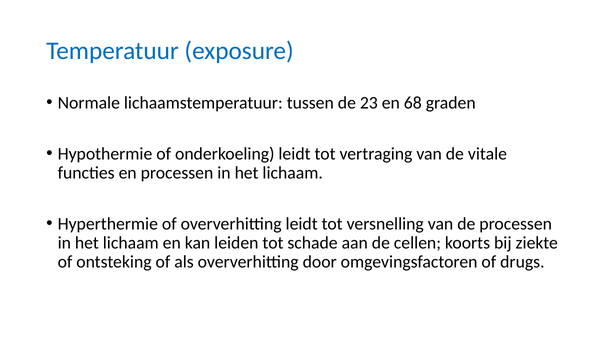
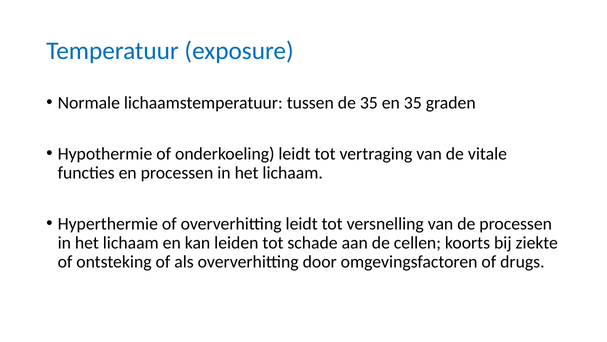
de 23: 23 -> 35 (369, 103)
en 68: 68 -> 35 (413, 103)
